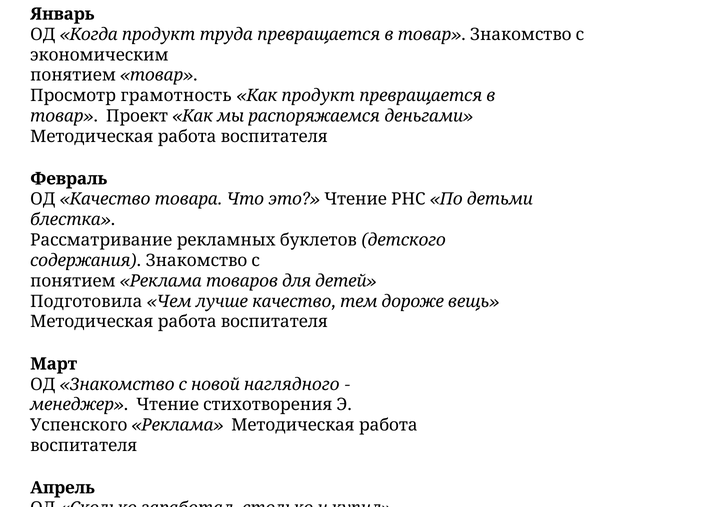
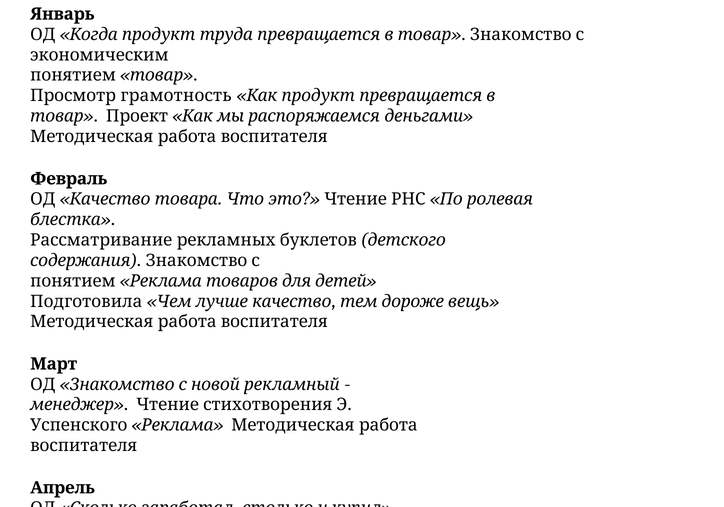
детьми: детьми -> ролевая (500, 199)
новой наглядного: наглядного -> рекламный (292, 384)
